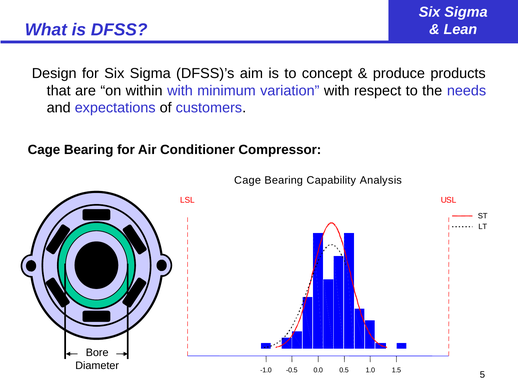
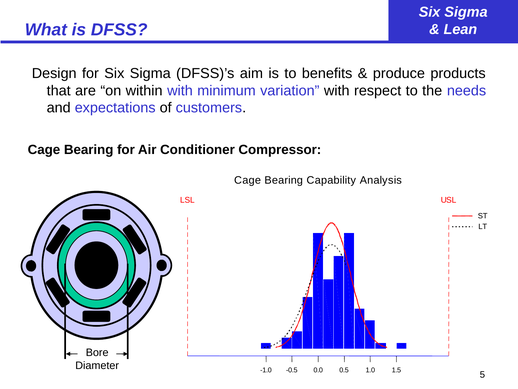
concept: concept -> benefits (327, 73)
